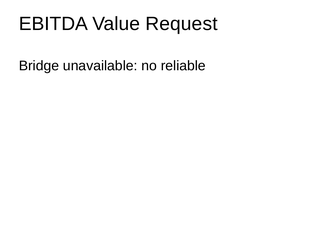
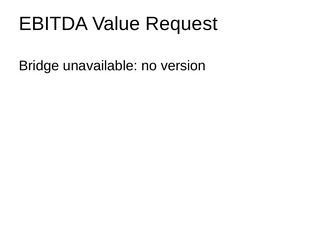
reliable: reliable -> version (183, 66)
